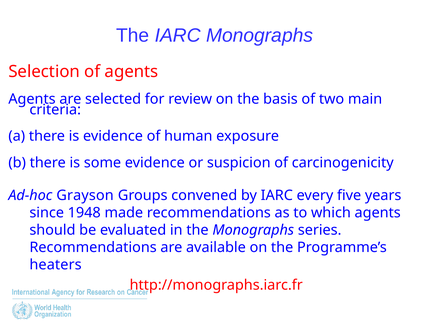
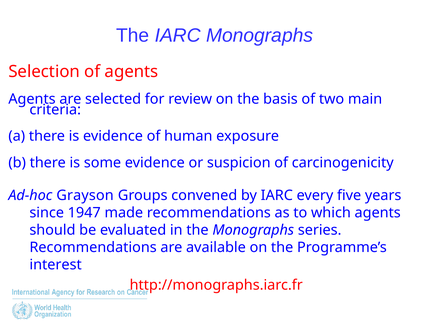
1948: 1948 -> 1947 (84, 213)
heaters: heaters -> interest (56, 265)
